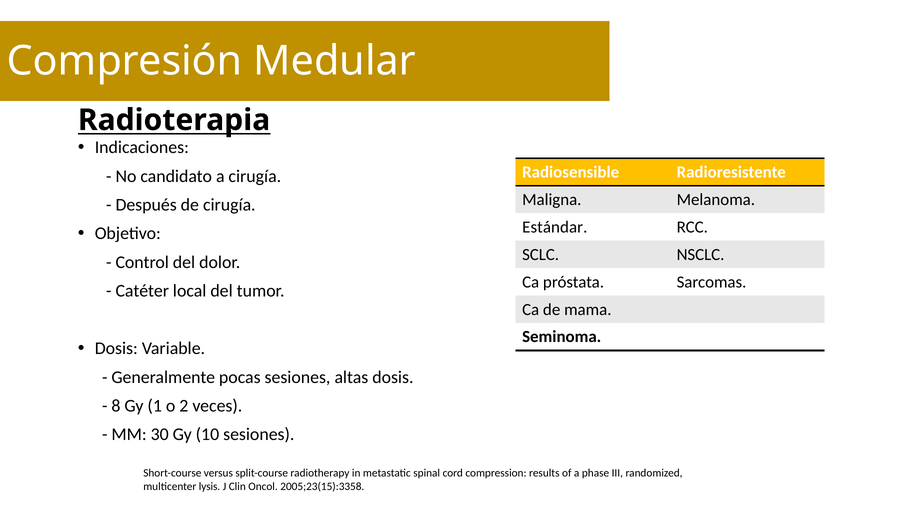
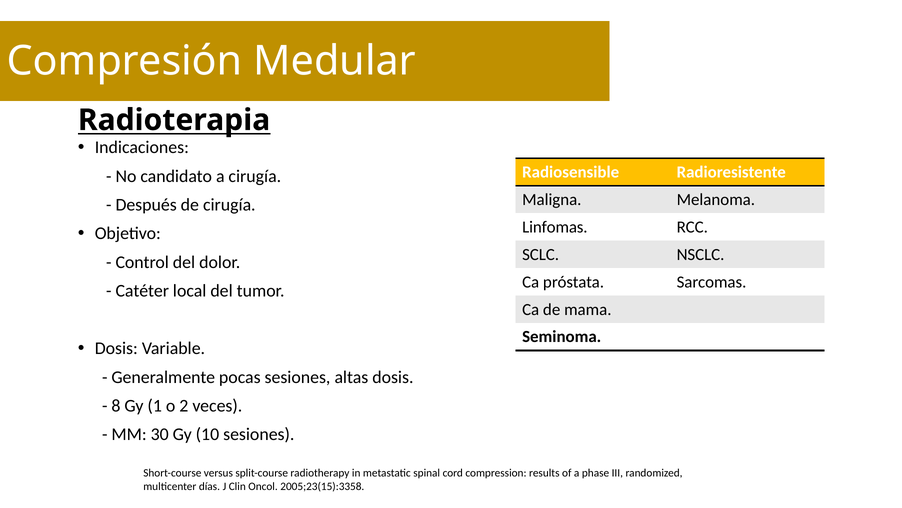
Estándar: Estándar -> Linfomas (555, 227)
lysis: lysis -> días (209, 486)
